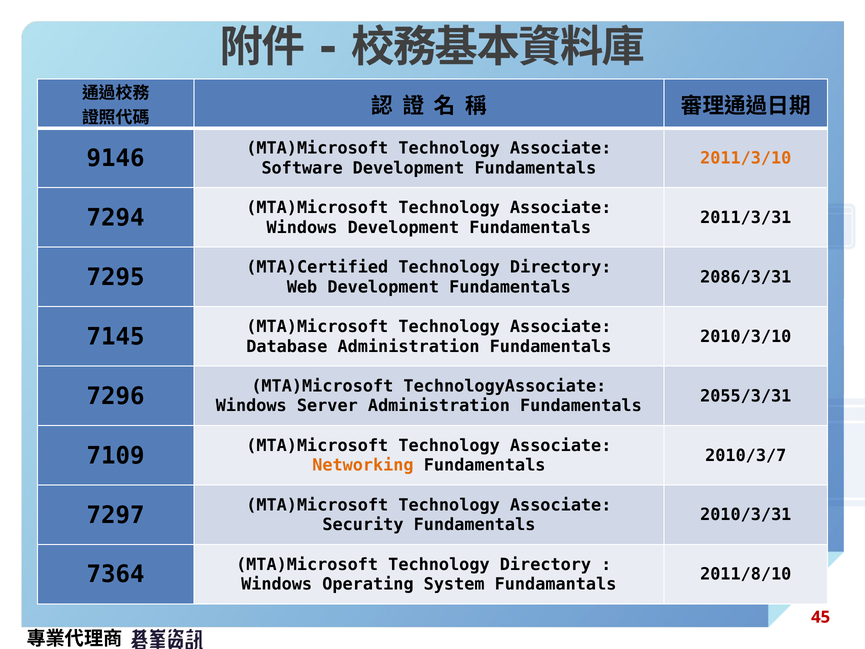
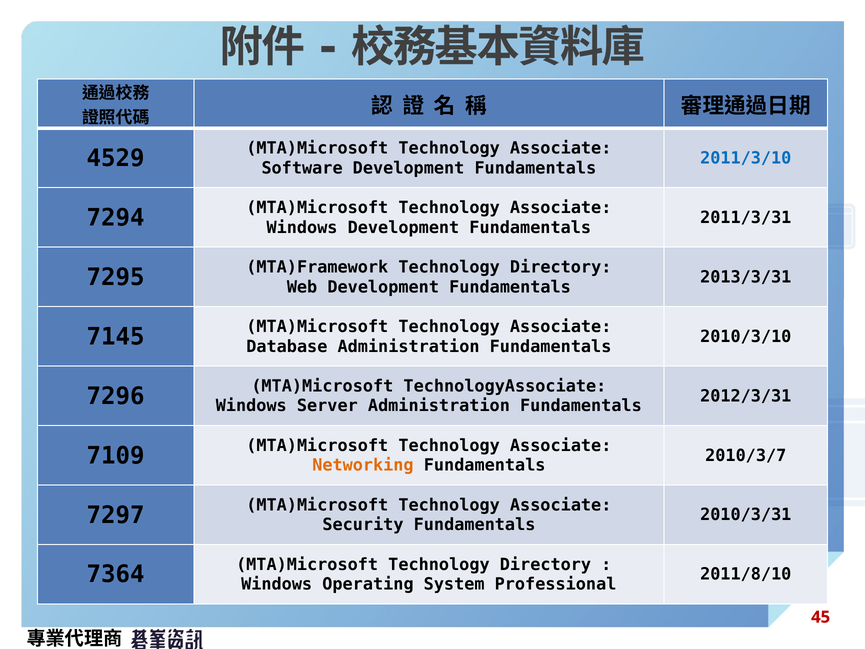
9146: 9146 -> 4529 (116, 158)
2011/3/10 colour: orange -> blue (746, 158)
MTA)Certified: MTA)Certified -> MTA)Framework (317, 267)
2086/3/31: 2086/3/31 -> 2013/3/31 (746, 277)
2055/3/31: 2055/3/31 -> 2012/3/31 (746, 396)
Fundamantals: Fundamantals -> Professional (556, 584)
